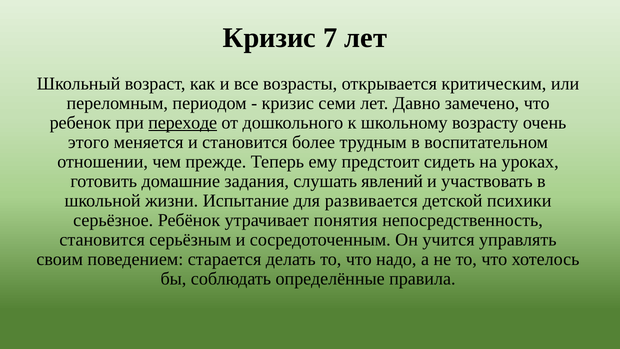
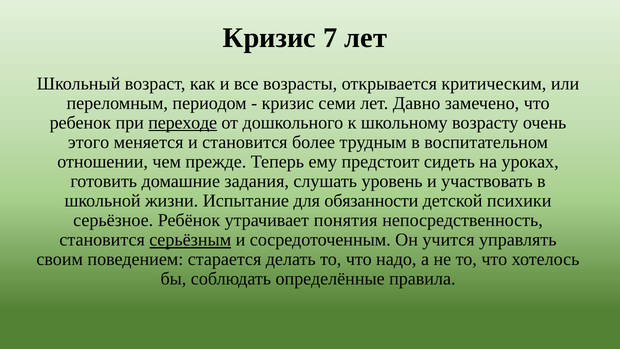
явлений: явлений -> уровень (392, 181)
развивается: развивается -> обязанности (371, 201)
серьёзным underline: none -> present (190, 240)
